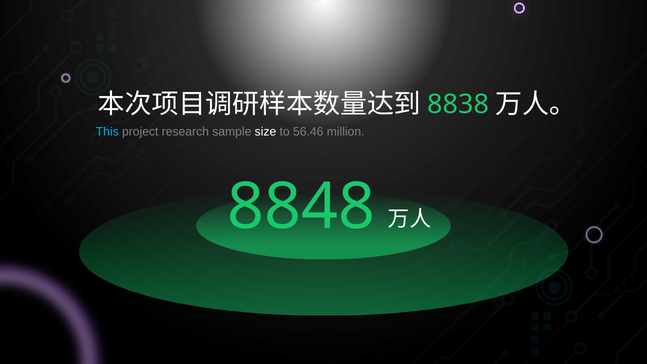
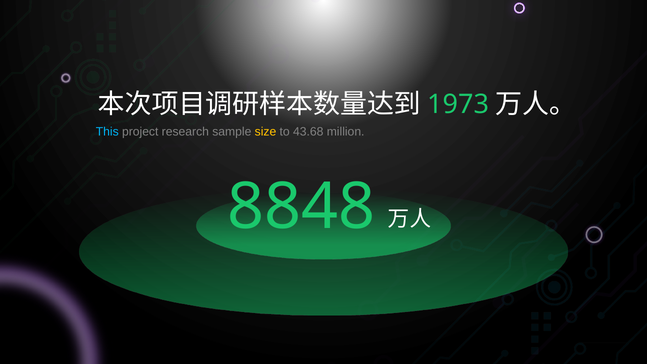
8838: 8838 -> 1973 (458, 104)
size colour: white -> yellow (265, 131)
56.46: 56.46 -> 43.68 (308, 131)
